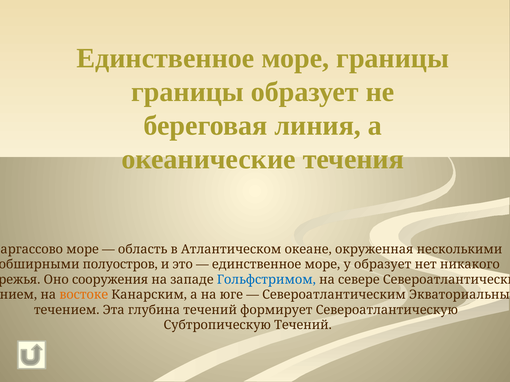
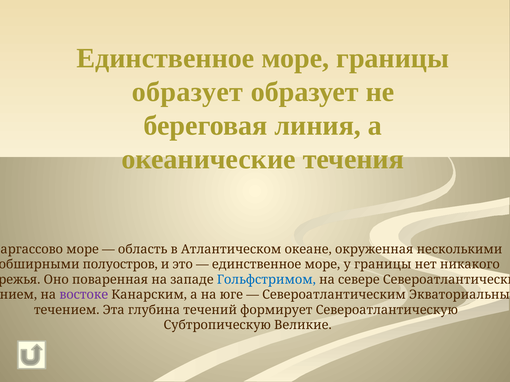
границы: границы -> образует (187, 92)
у образует: образует -> границы (383, 265)
сооружения: сооружения -> поваренная (110, 280)
востоке colour: orange -> purple (84, 295)
Субтропическую Течений: Течений -> Великие (303, 325)
